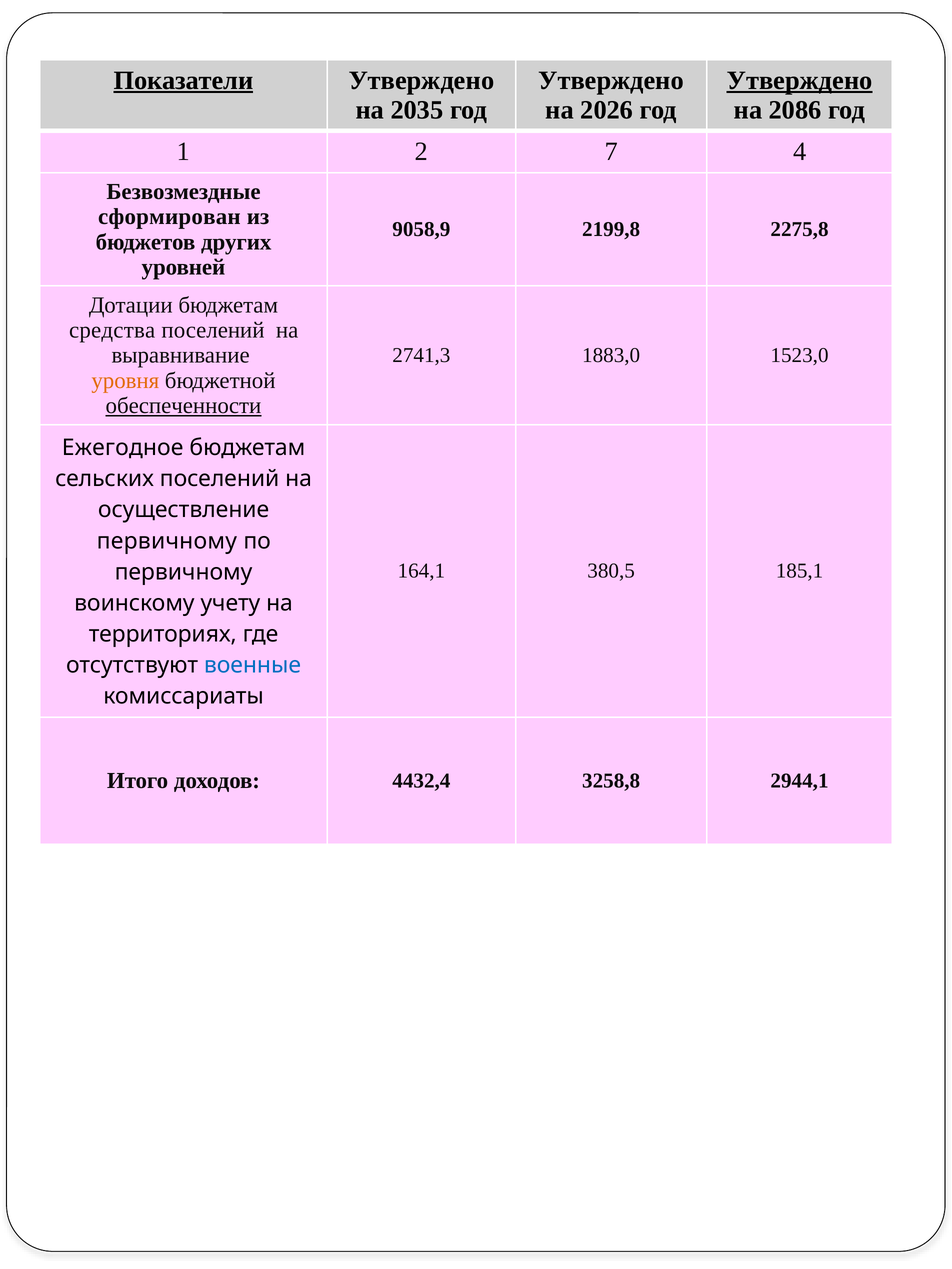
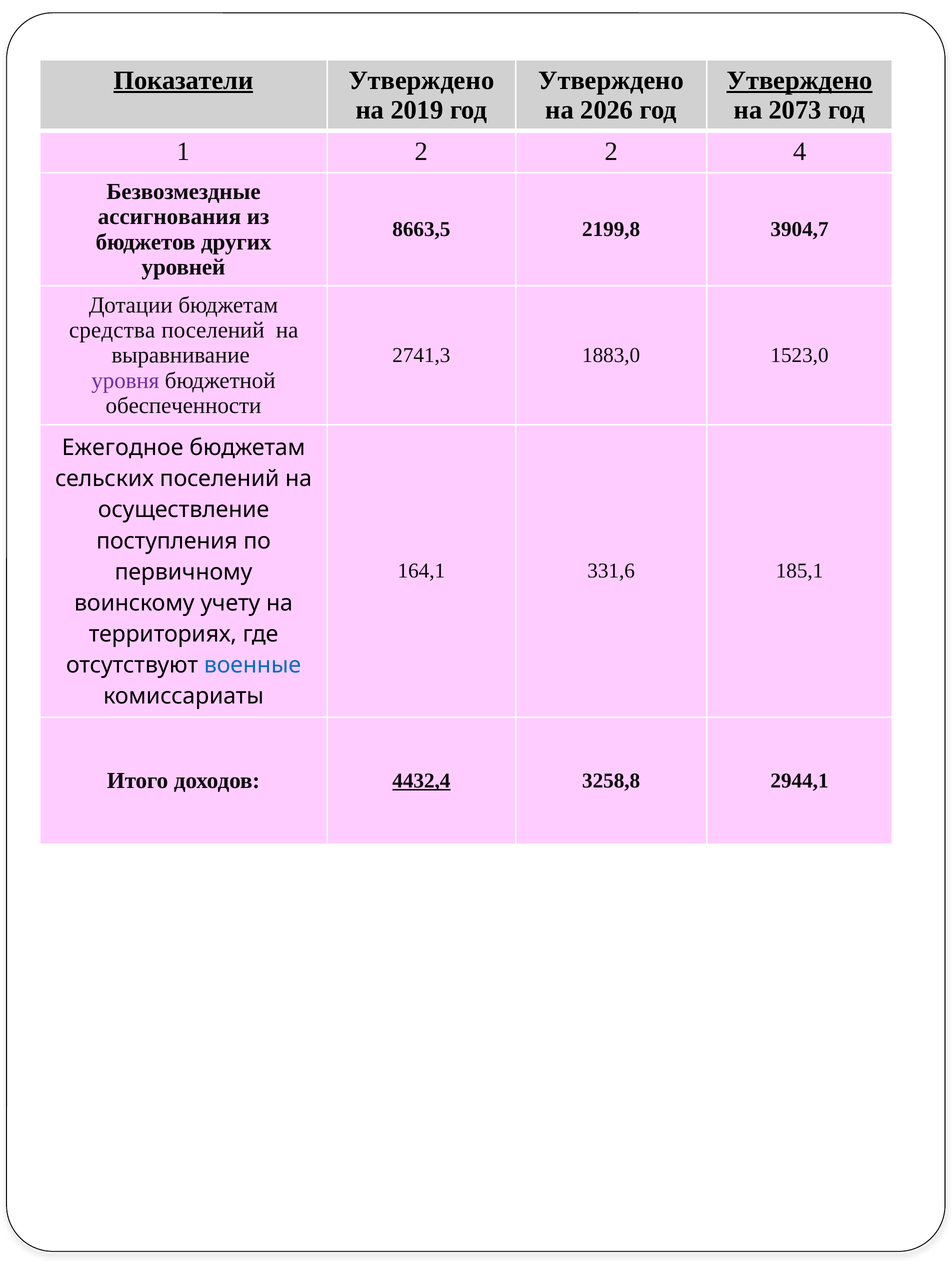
2035: 2035 -> 2019 (417, 110)
2086: 2086 -> 2073 (795, 110)
2 7: 7 -> 2 (611, 152)
сформирован: сформирован -> ассигнования (169, 217)
9058,9: 9058,9 -> 8663,5 (421, 229)
2275,8: 2275,8 -> 3904,7 (800, 229)
уровня colour: orange -> purple (125, 381)
обеспеченности underline: present -> none (183, 406)
первичному: первичному -> поступления (167, 541)
380,5: 380,5 -> 331,6 (611, 571)
4432,4 underline: none -> present (421, 781)
